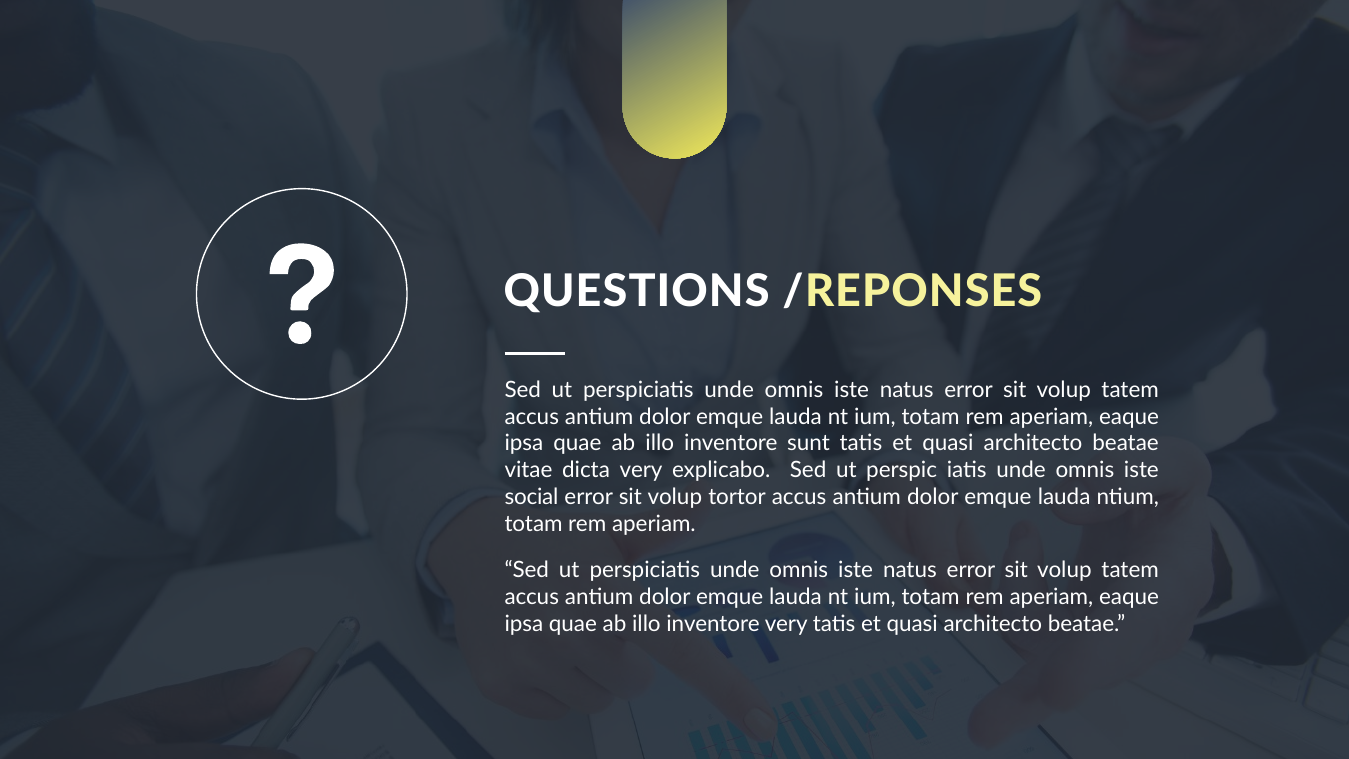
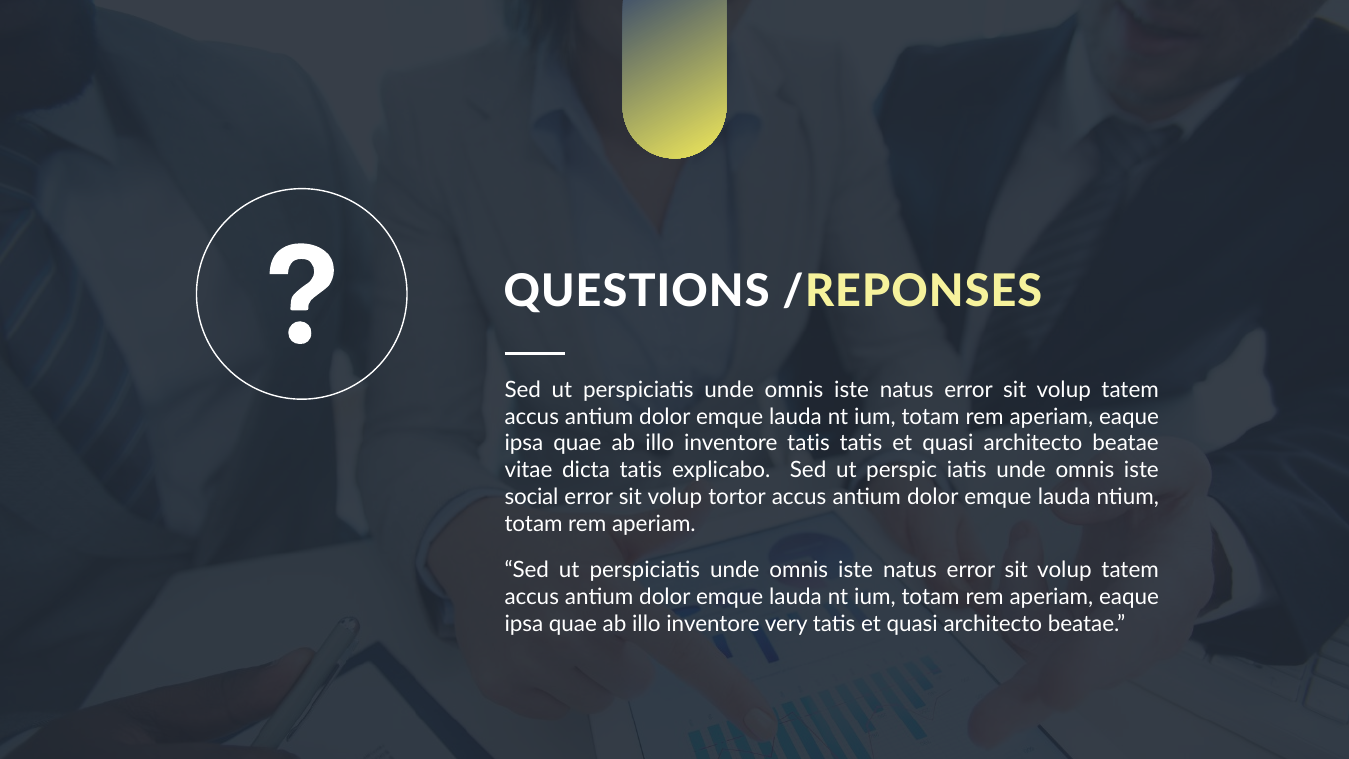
inventore sunt: sunt -> tatis (809, 443)
dicta very: very -> tatis (641, 470)
